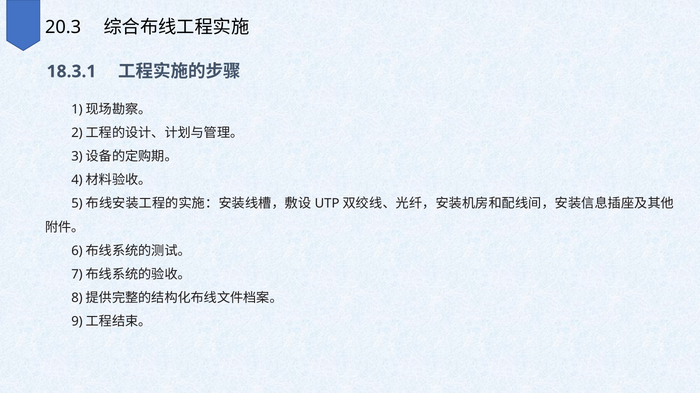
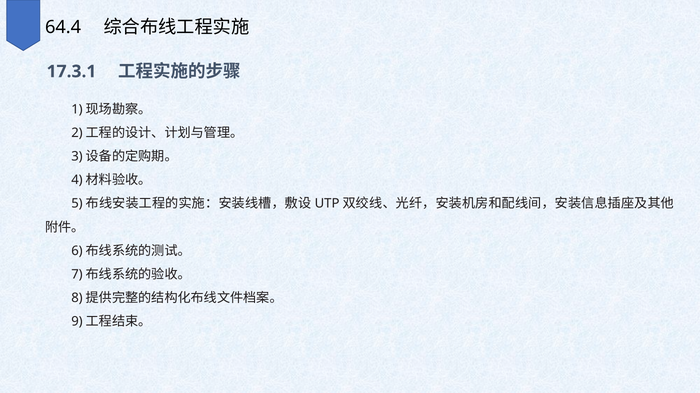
20.3: 20.3 -> 64.4 (63, 27)
18.3.1: 18.3.1 -> 17.3.1 (71, 72)
